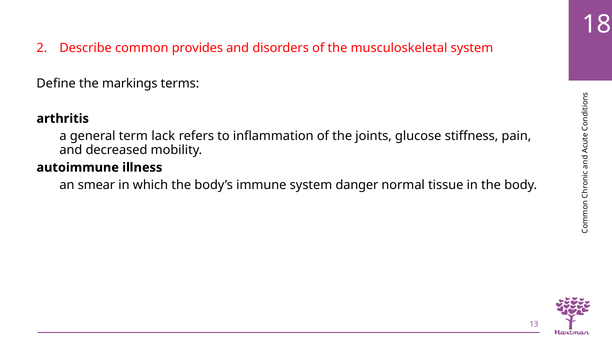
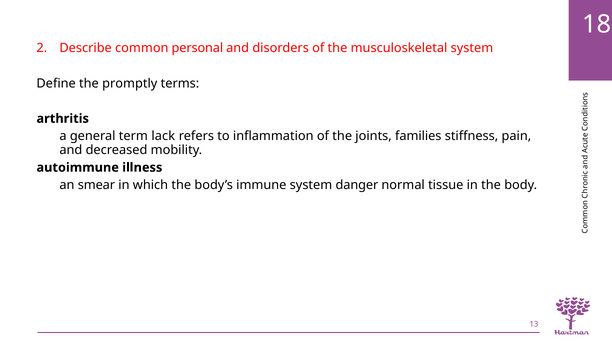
provides: provides -> personal (197, 48)
markings: markings -> promptly (130, 83)
glucose: glucose -> families (418, 136)
